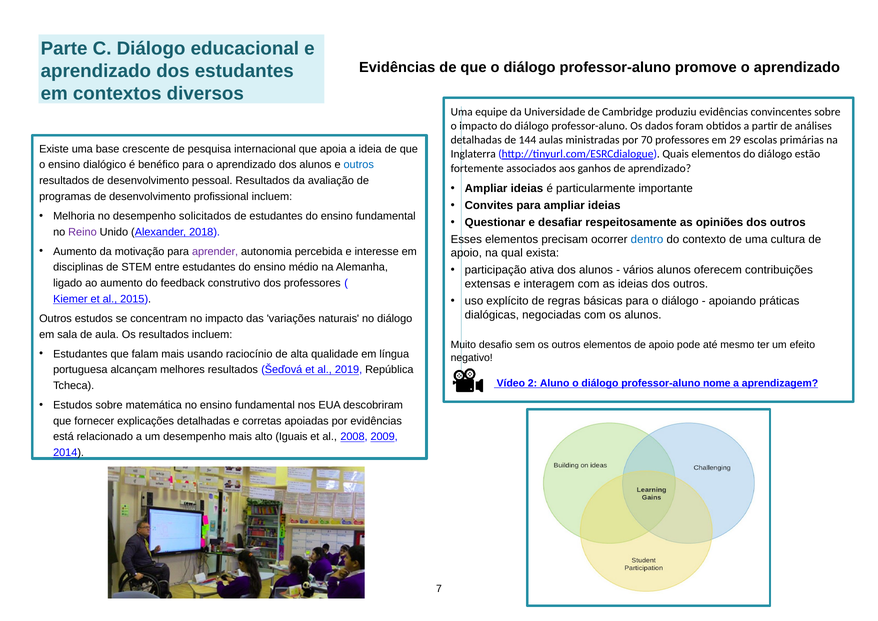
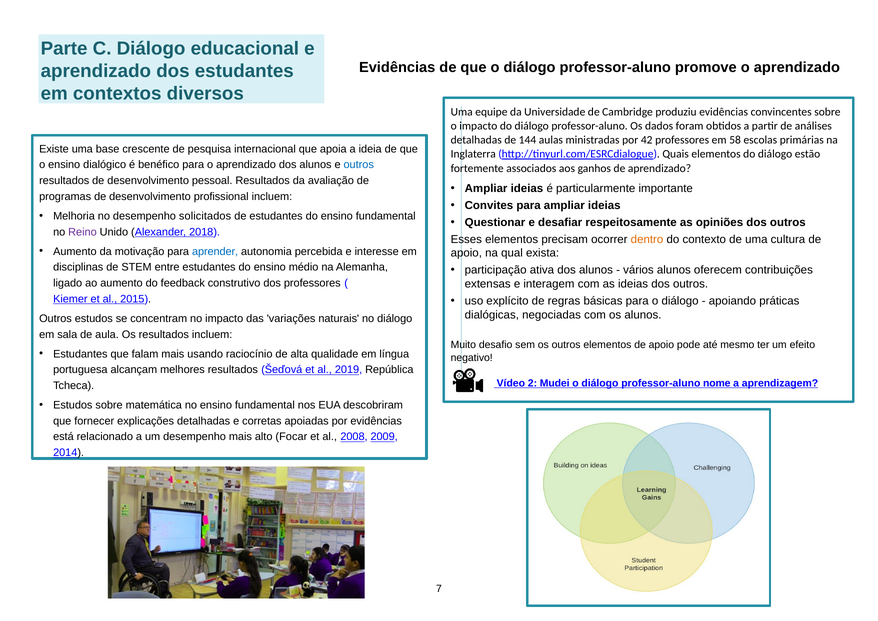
70: 70 -> 42 (647, 140)
29: 29 -> 58 (735, 140)
dentro colour: blue -> orange (647, 239)
aprender colour: purple -> blue (215, 251)
Aluno: Aluno -> Mudei (555, 383)
Iguais: Iguais -> Focar (291, 437)
